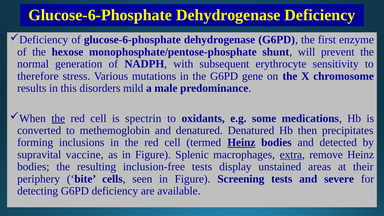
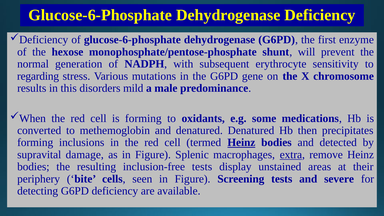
therefore: therefore -> regarding (38, 76)
the underline: present -> none (58, 118)
is spectrin: spectrin -> forming (143, 118)
vaccine: vaccine -> damage (85, 155)
